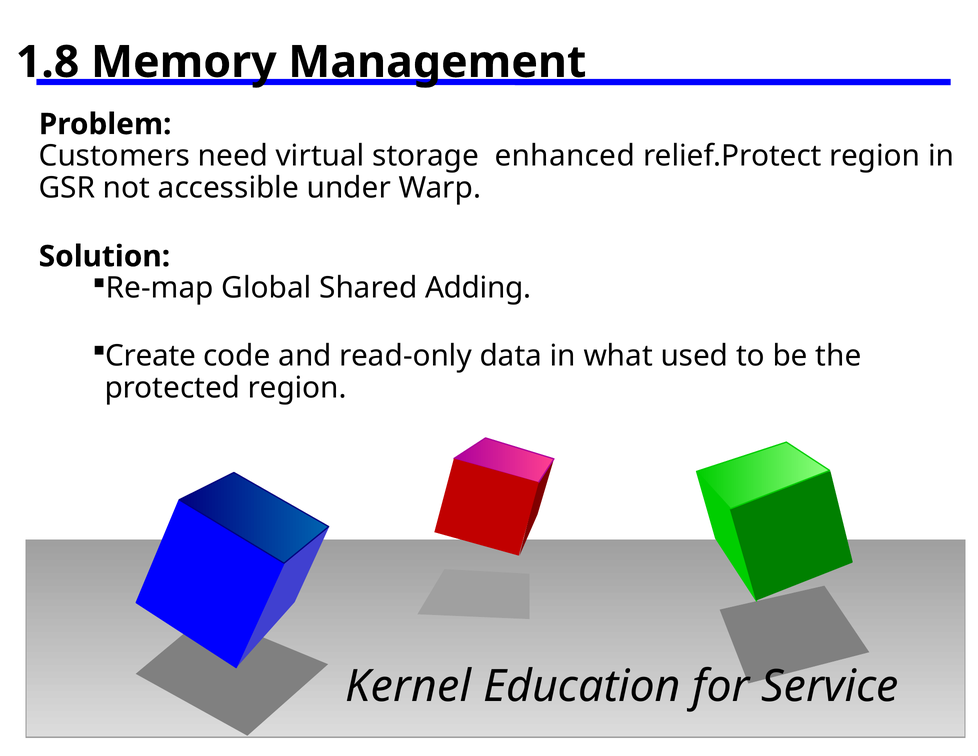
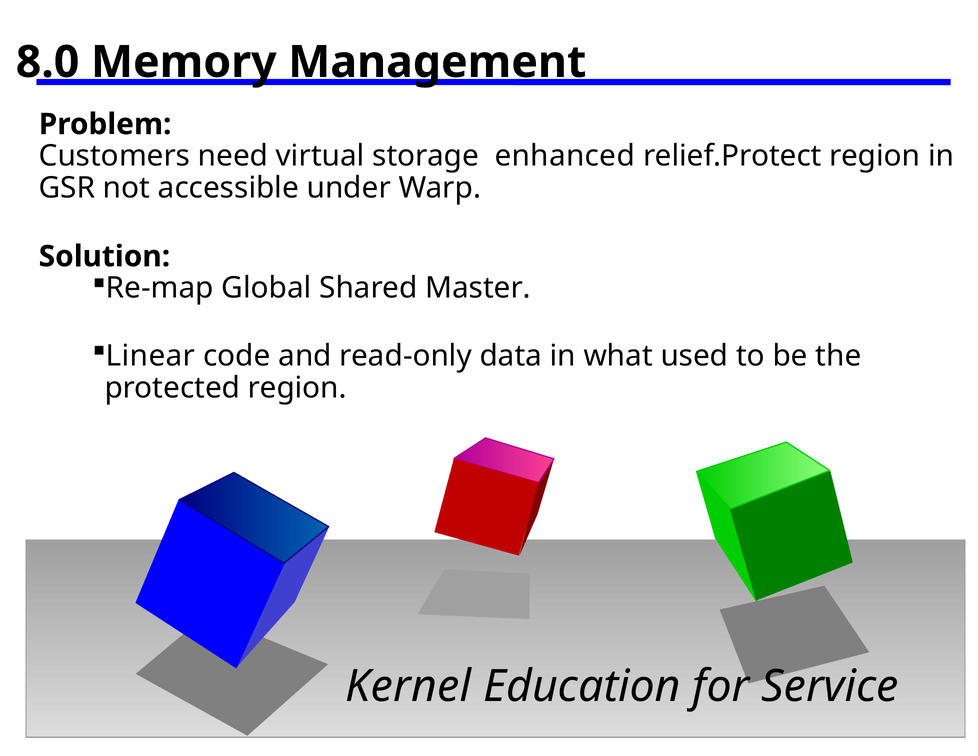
1.8: 1.8 -> 8.0 (48, 62)
Adding: Adding -> Master (478, 288)
Create: Create -> Linear (151, 356)
